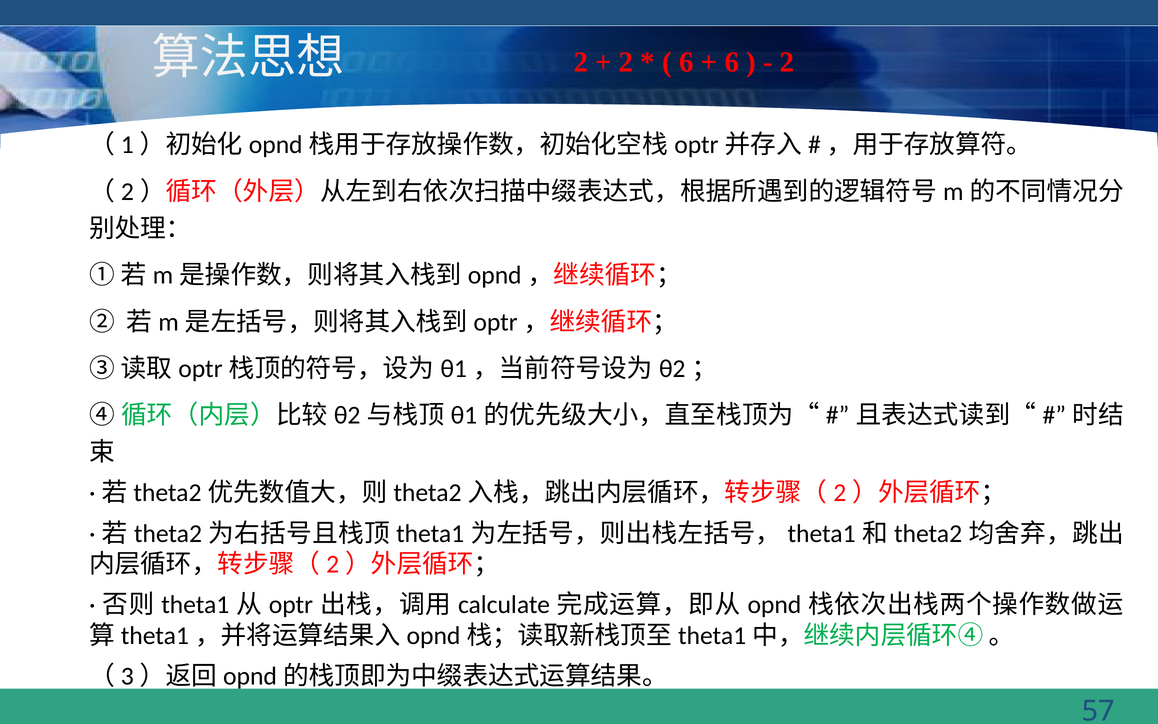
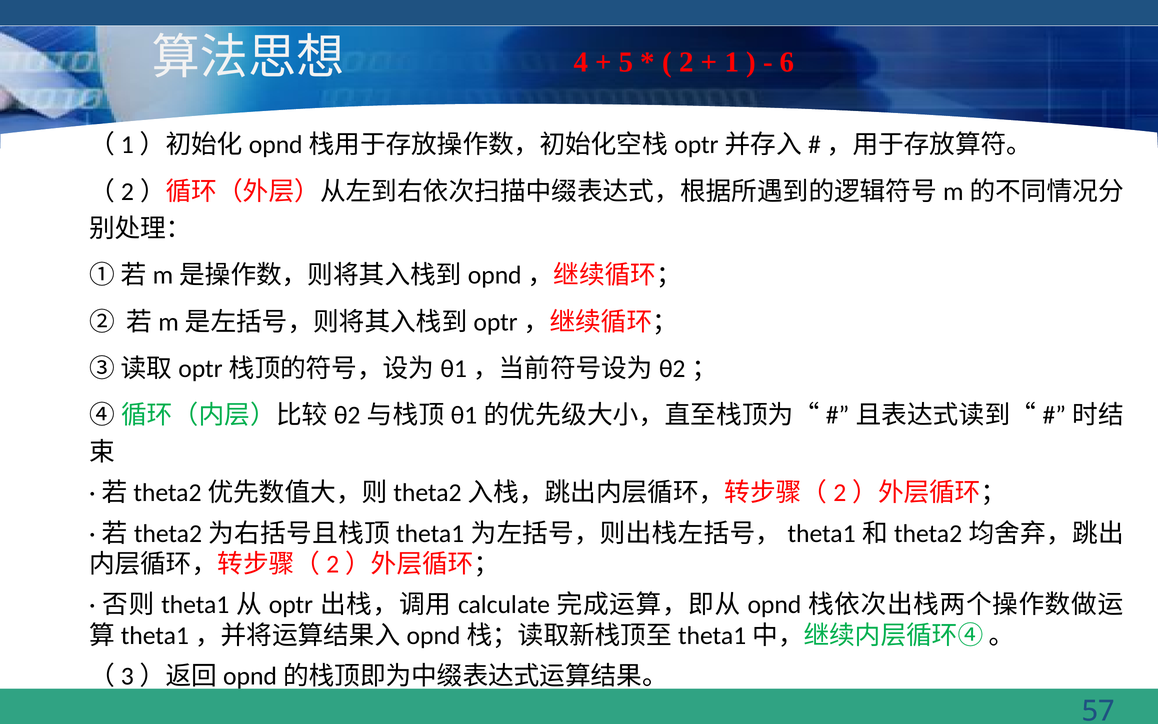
2: 2 -> 4 (581, 62)
2: 2 -> 5 (626, 62)
6: 6 -> 2 (686, 62)
6: 6 -> 1 (732, 62)
2: 2 -> 6 (787, 62)
